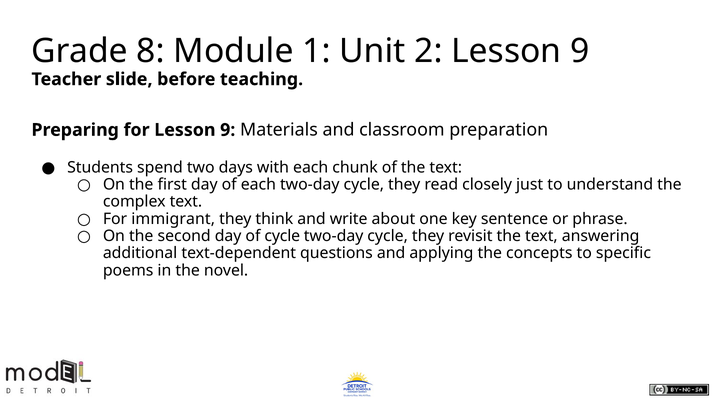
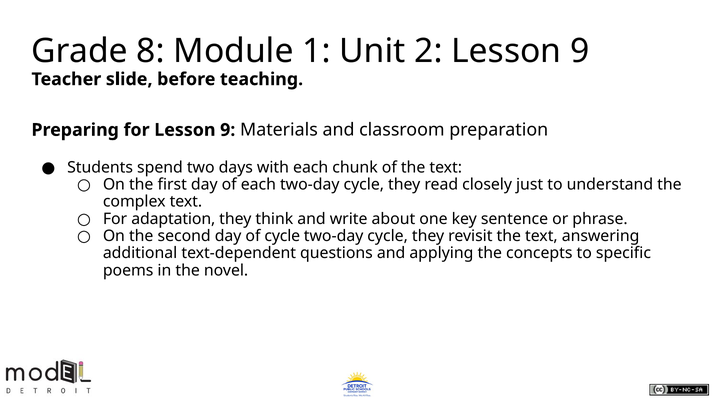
immigrant: immigrant -> adaptation (173, 219)
